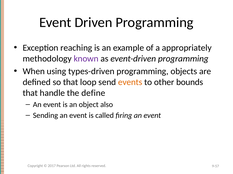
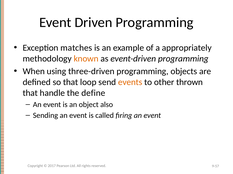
reaching: reaching -> matches (76, 48)
known colour: purple -> orange (86, 59)
types-driven: types-driven -> three-driven (91, 72)
bounds: bounds -> thrown (190, 82)
